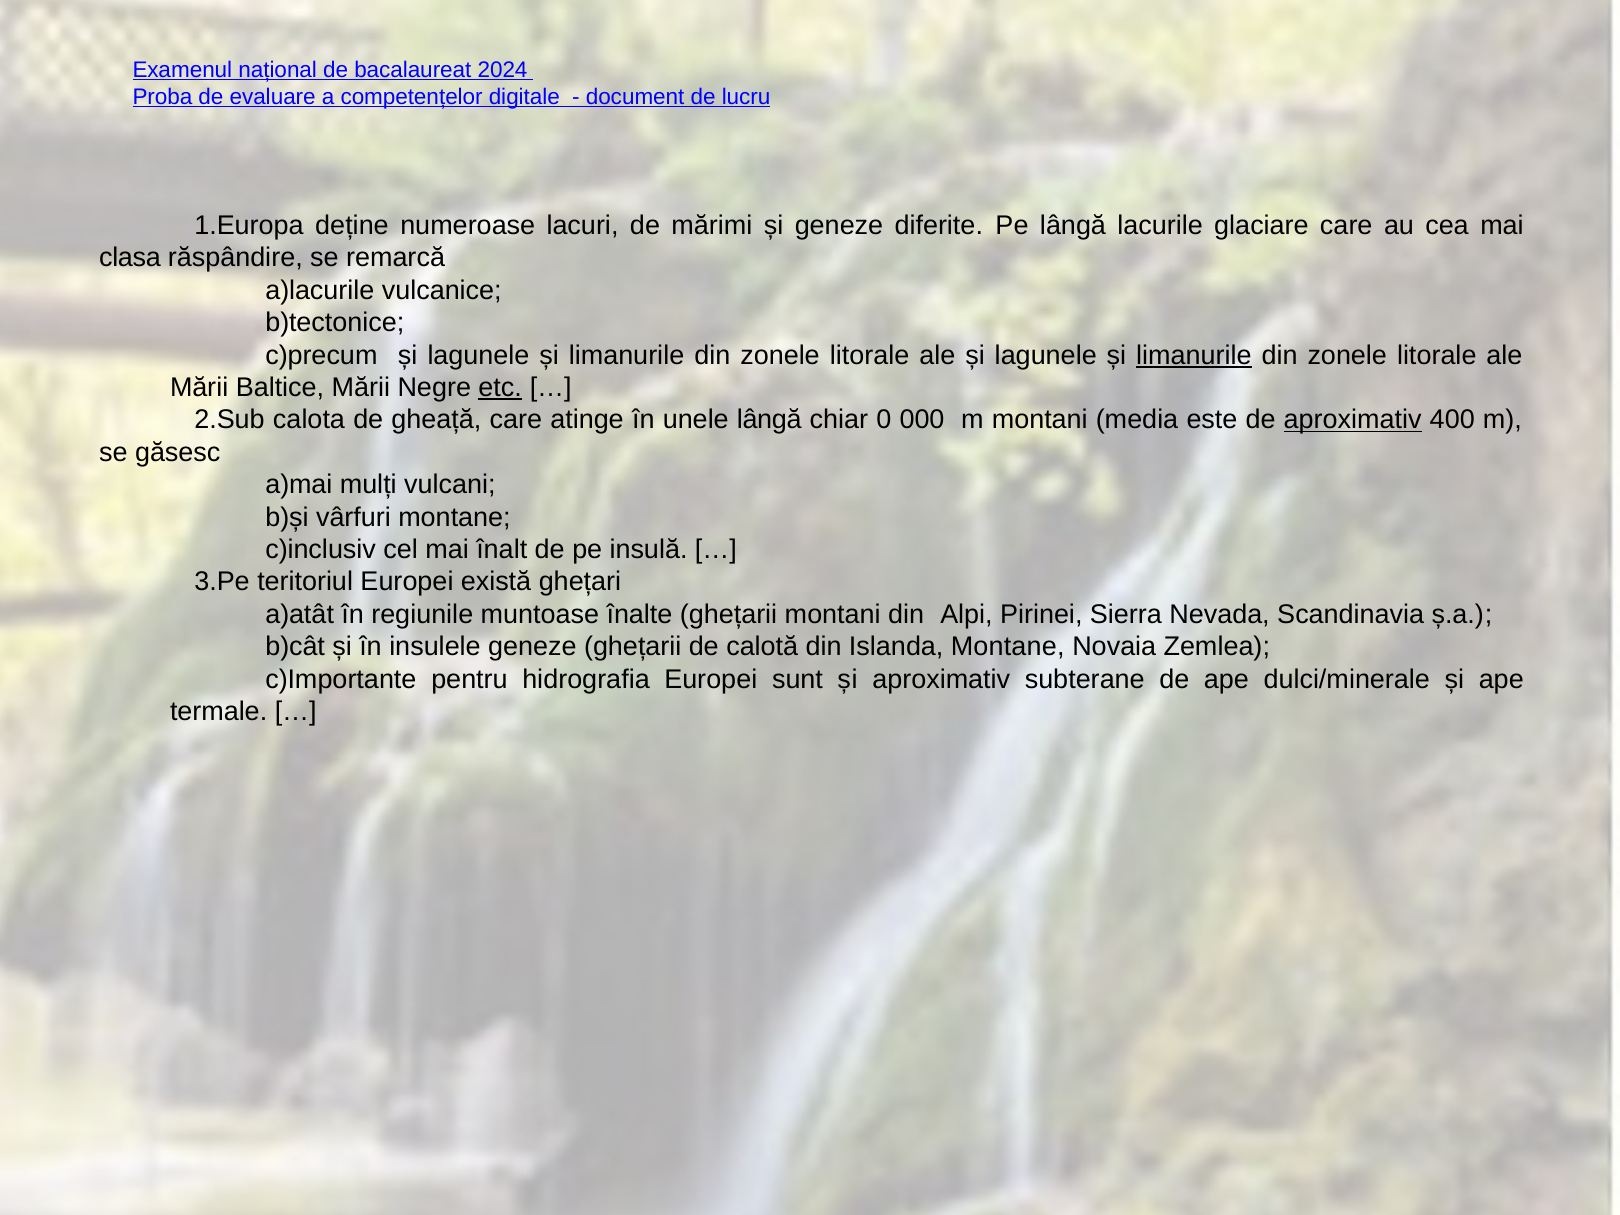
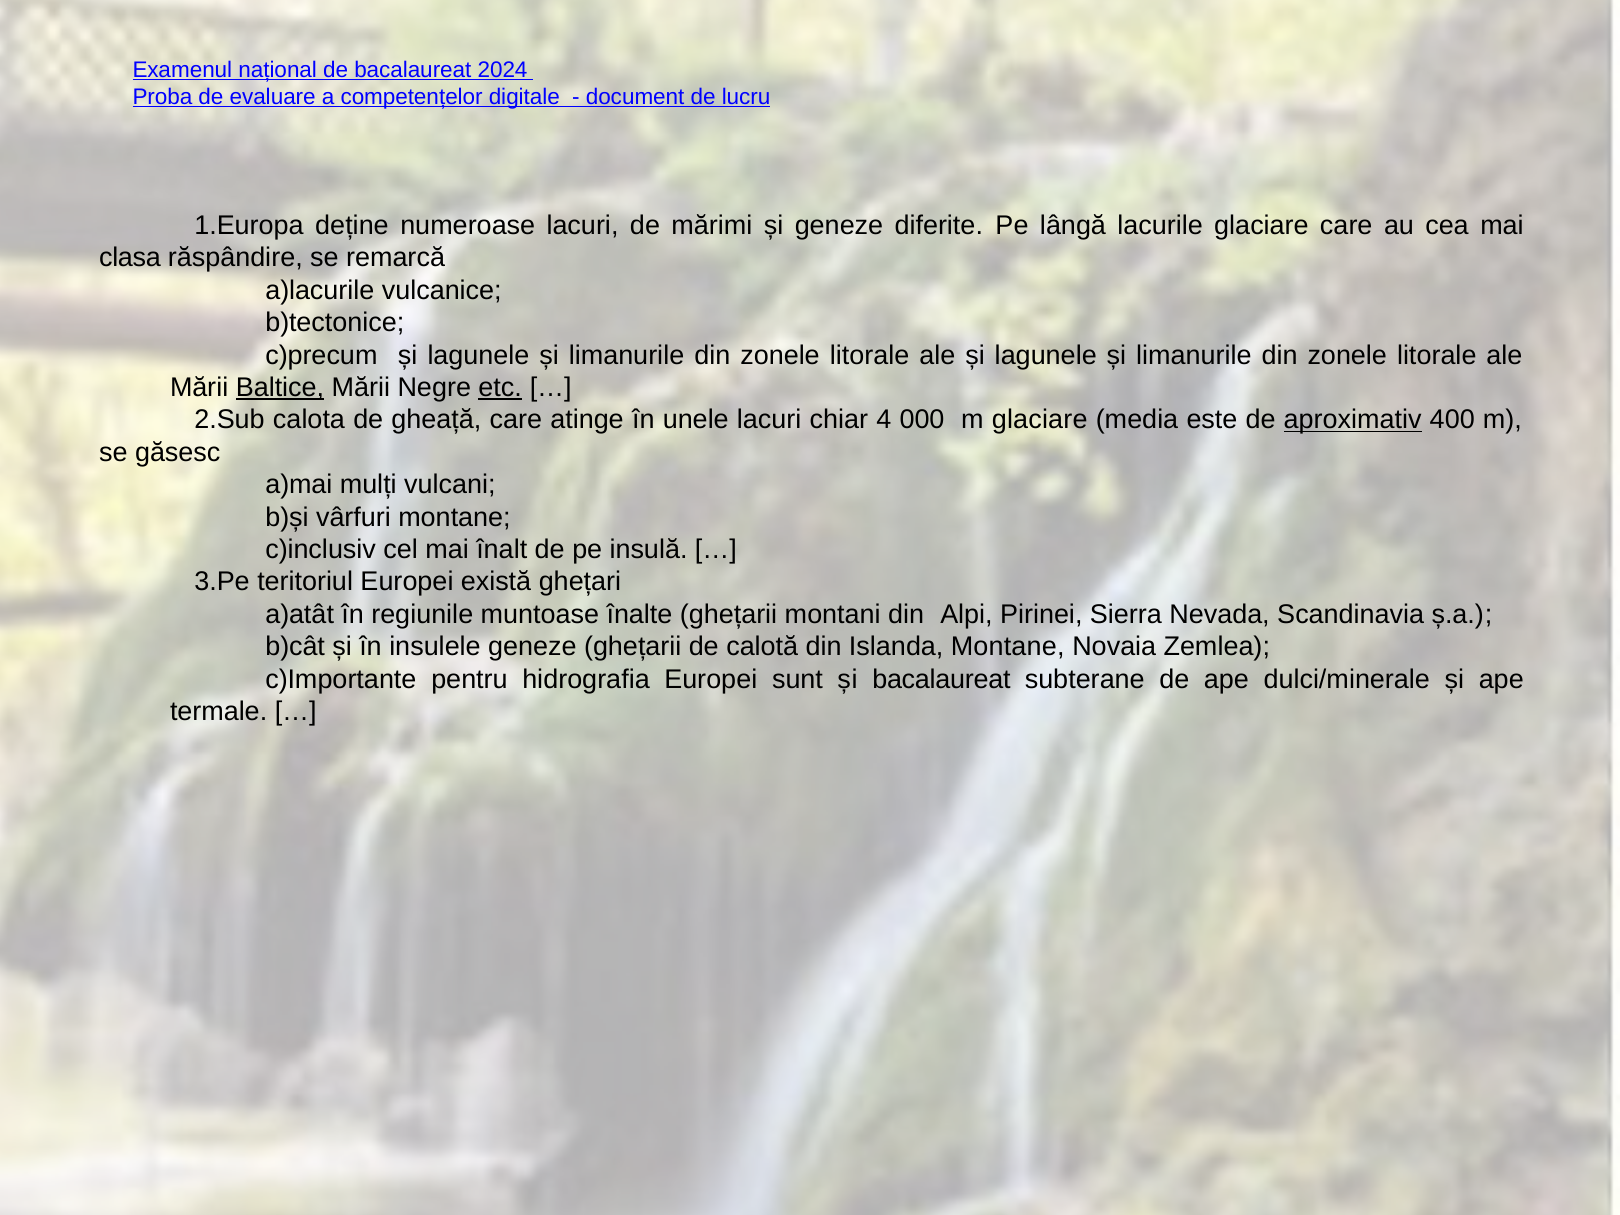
limanurile underline: present -> none (1194, 355)
Baltice underline: none -> present (280, 388)
unele lângă: lângă -> lacuri (769, 420)
0: 0 -> 4 (884, 420)
m montani: montani -> glaciare (1040, 420)
și aproximativ: aproximativ -> bacalaureat (941, 679)
